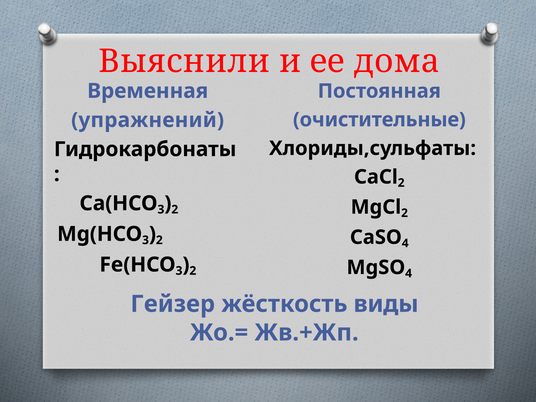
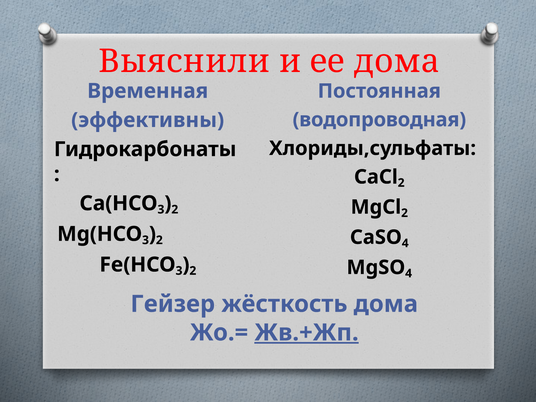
очистительные: очистительные -> водопроводная (379, 120)
упражнений: упражнений -> эффективны (148, 120)
жёсткость виды: виды -> дома (386, 304)
Жв.+Жп underline: none -> present (307, 333)
